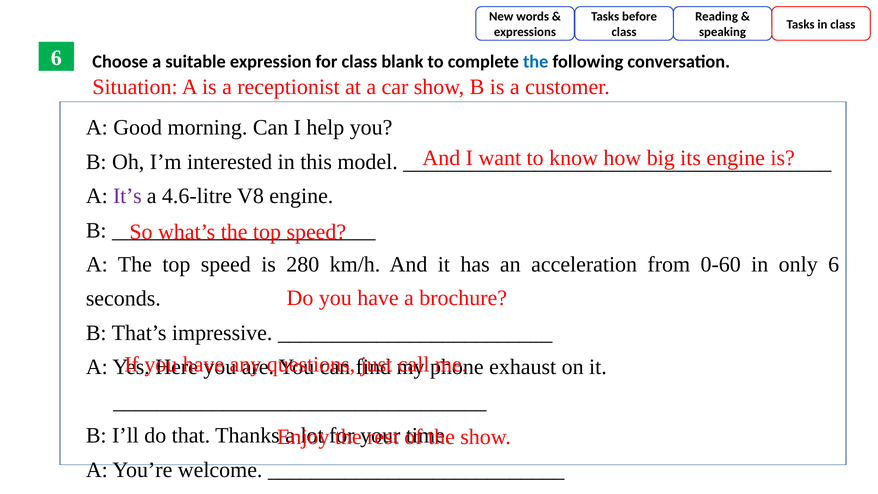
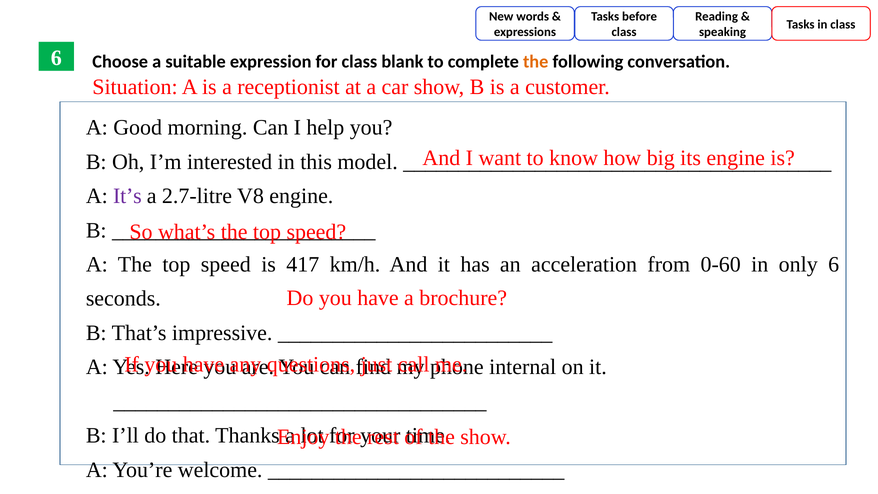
the colour: blue -> orange (536, 62)
4.6-litre: 4.6-litre -> 2.7-litre (197, 196)
280: 280 -> 417 (303, 264)
exhaust: exhaust -> internal (523, 367)
